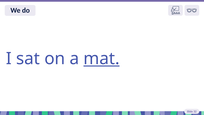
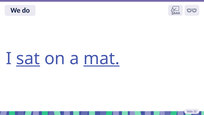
sat underline: none -> present (28, 59)
